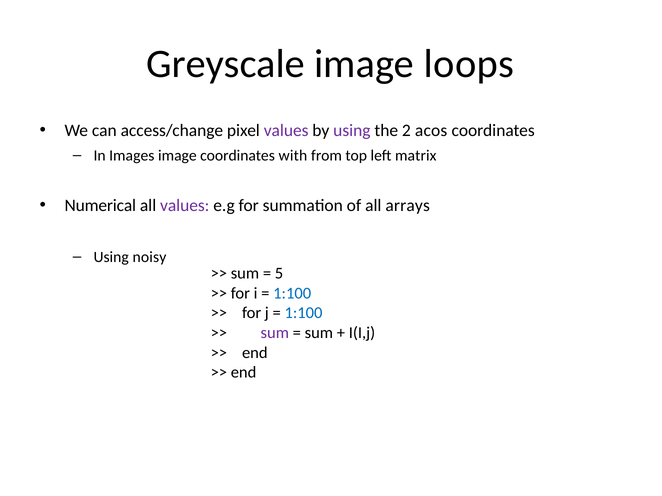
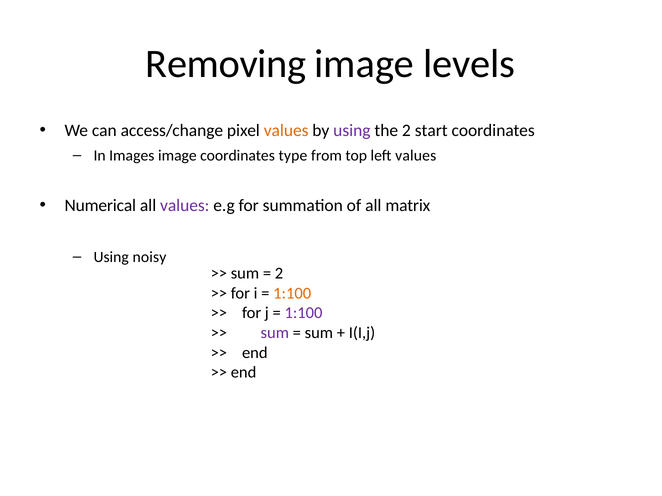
Greyscale: Greyscale -> Removing (226, 64)
loops: loops -> levels (469, 64)
values colour: purple -> orange (286, 131)
acos: acos -> start (431, 131)
with: with -> type (293, 156)
left matrix: matrix -> values (416, 156)
arrays: arrays -> matrix (408, 206)
5: 5 -> 2 (279, 274)
1:100 colour: blue -> orange (292, 293)
1:100 colour: blue -> purple (304, 313)
